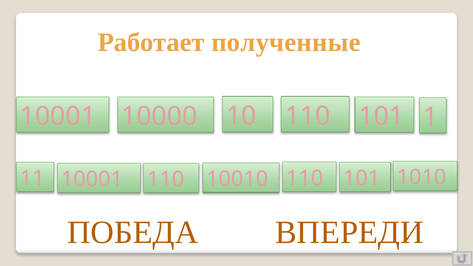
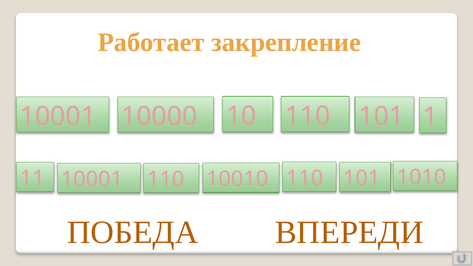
полученные: полученные -> закрепление (286, 43)
